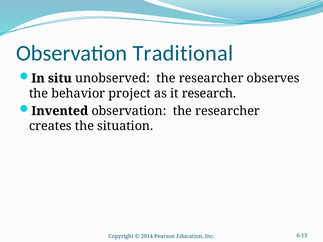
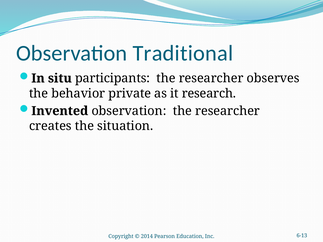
unobserved: unobserved -> participants (113, 78)
project: project -> private (130, 93)
